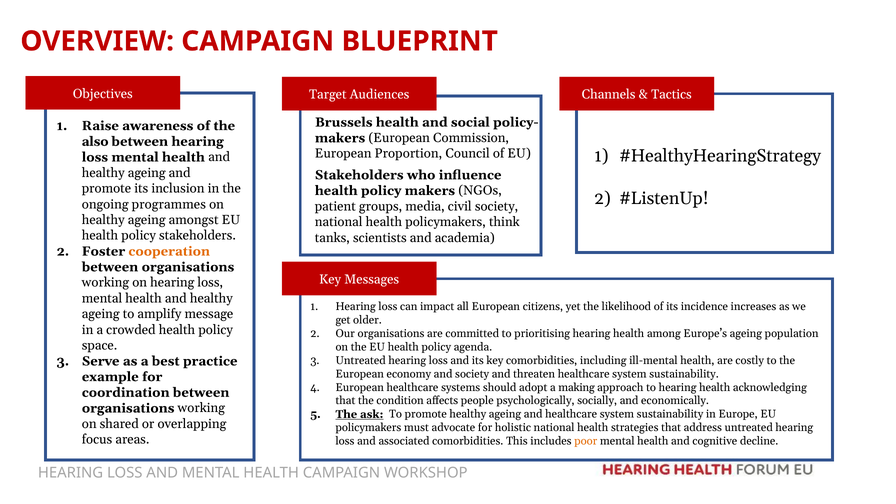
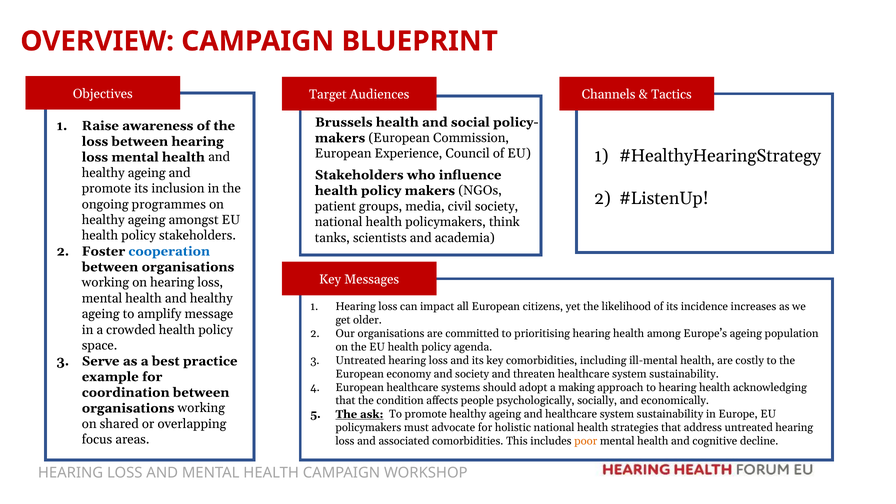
also: also -> loss (95, 141)
Proportion: Proportion -> Experience (408, 154)
cooperation colour: orange -> blue (169, 251)
